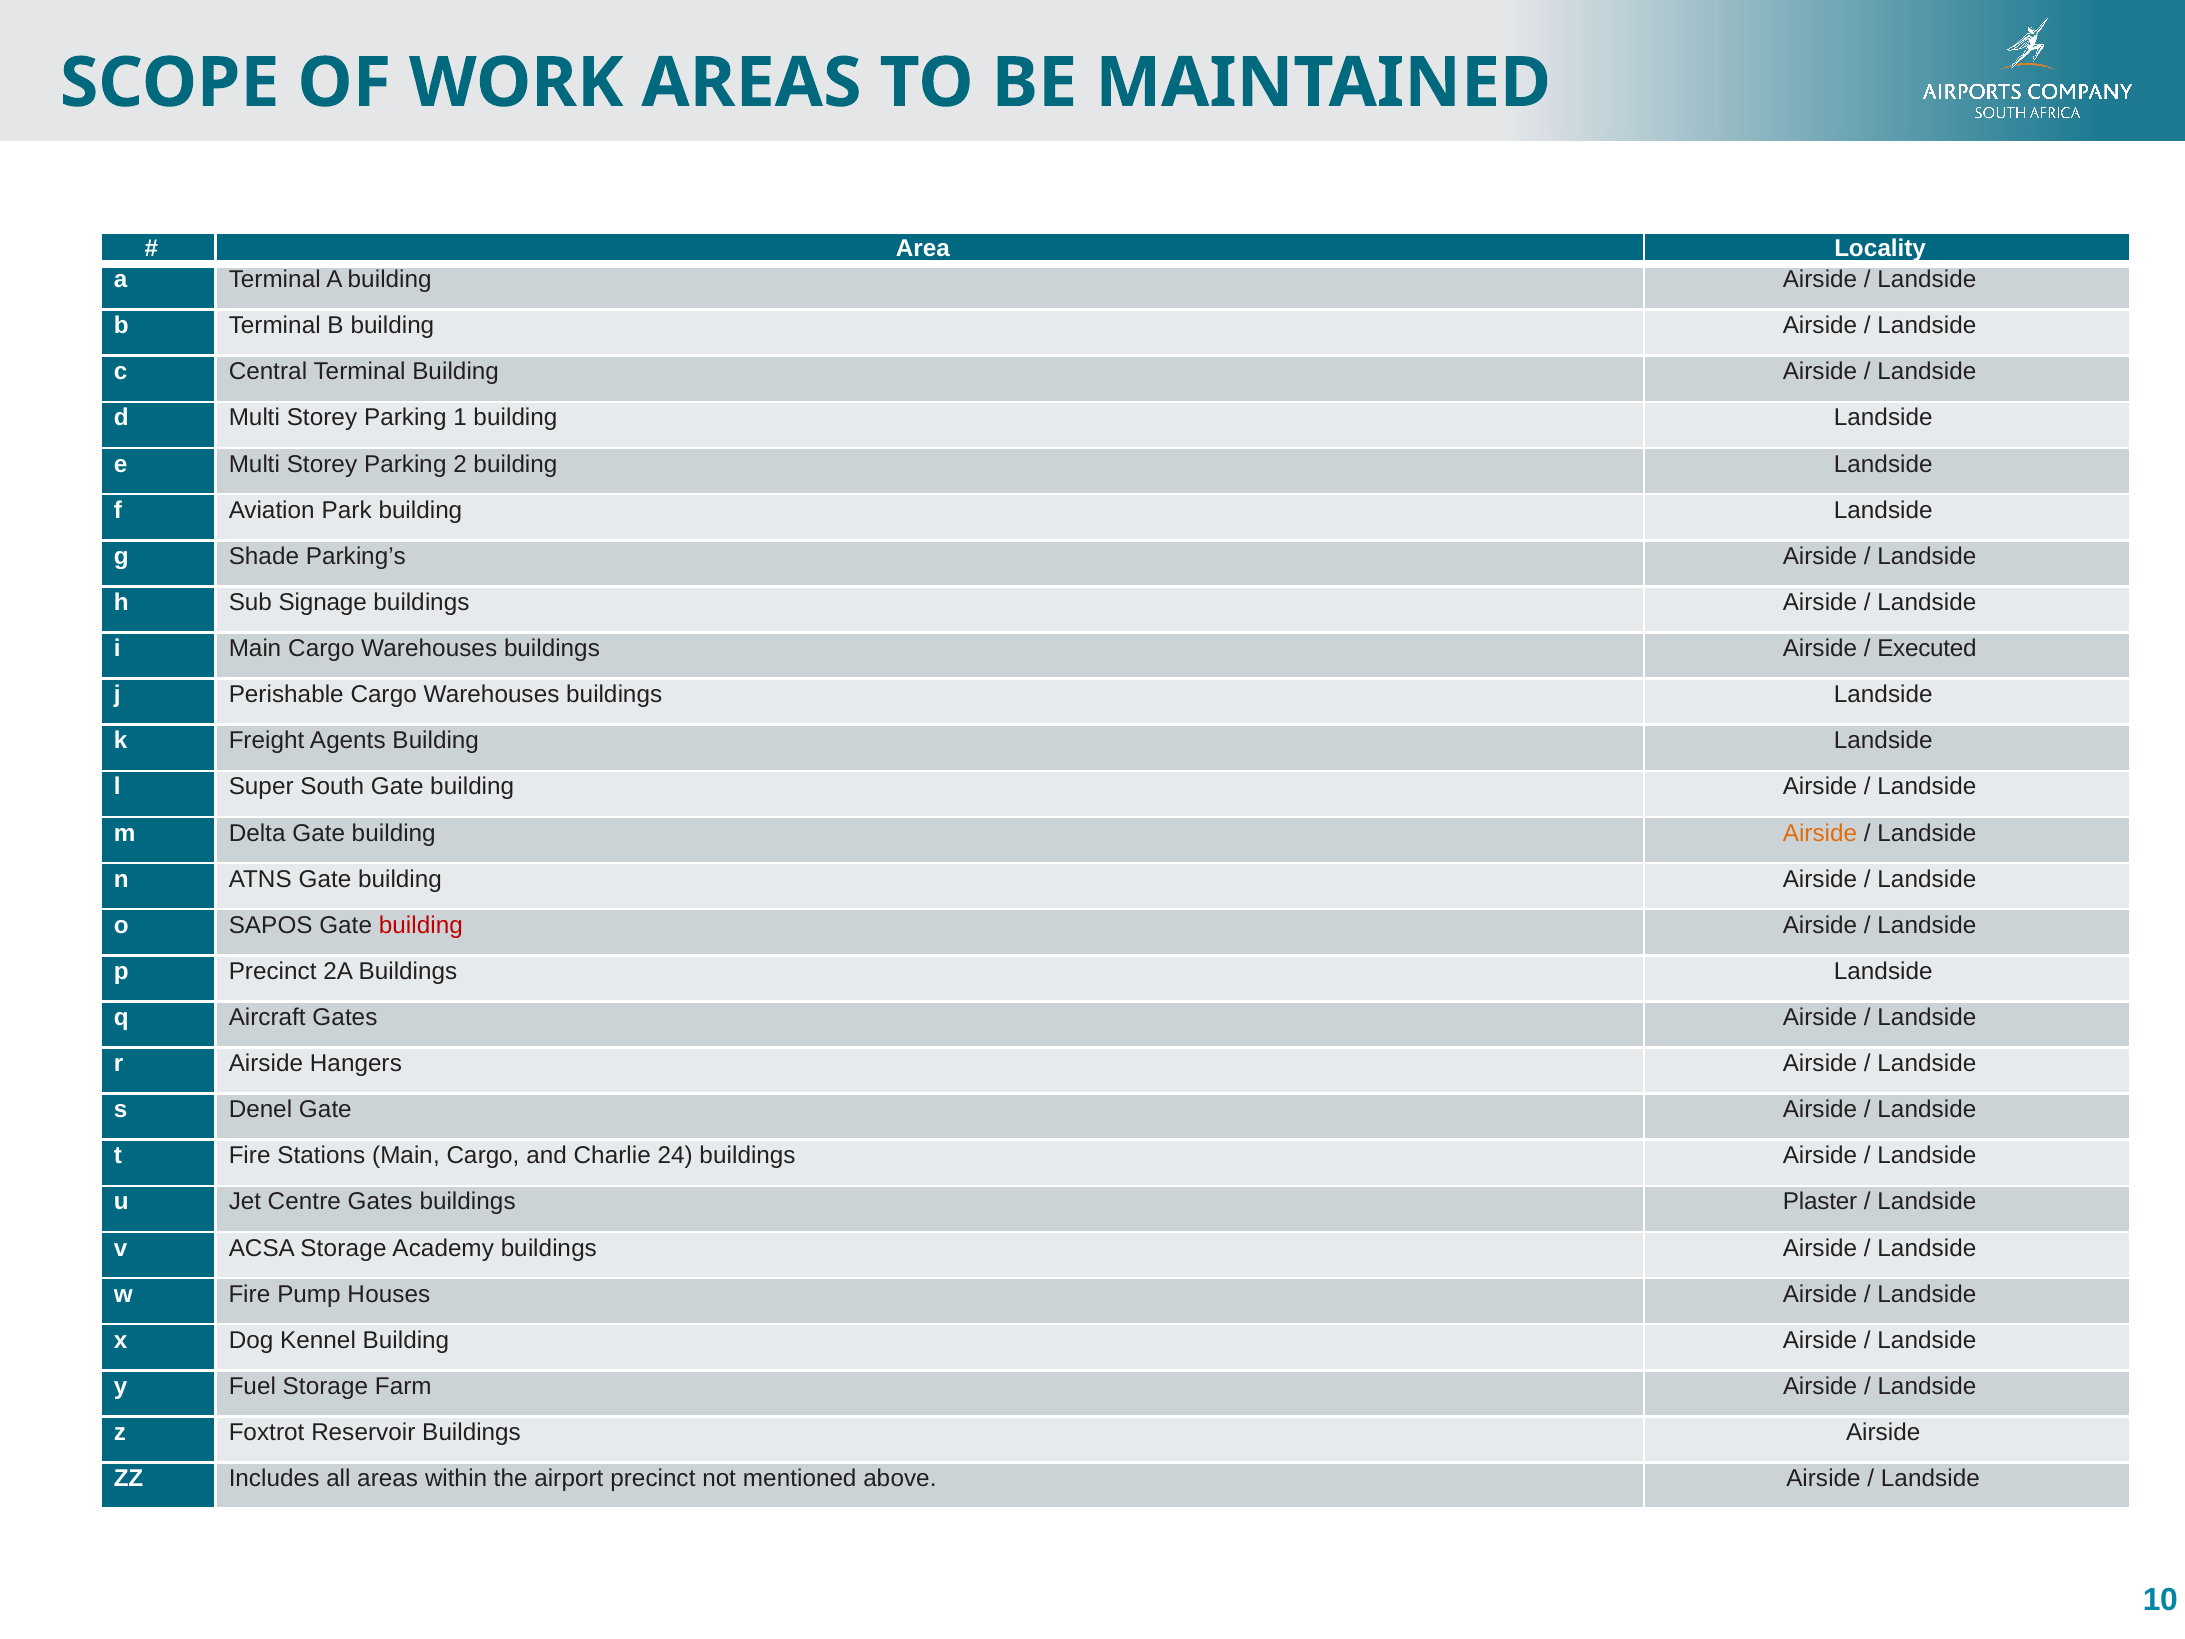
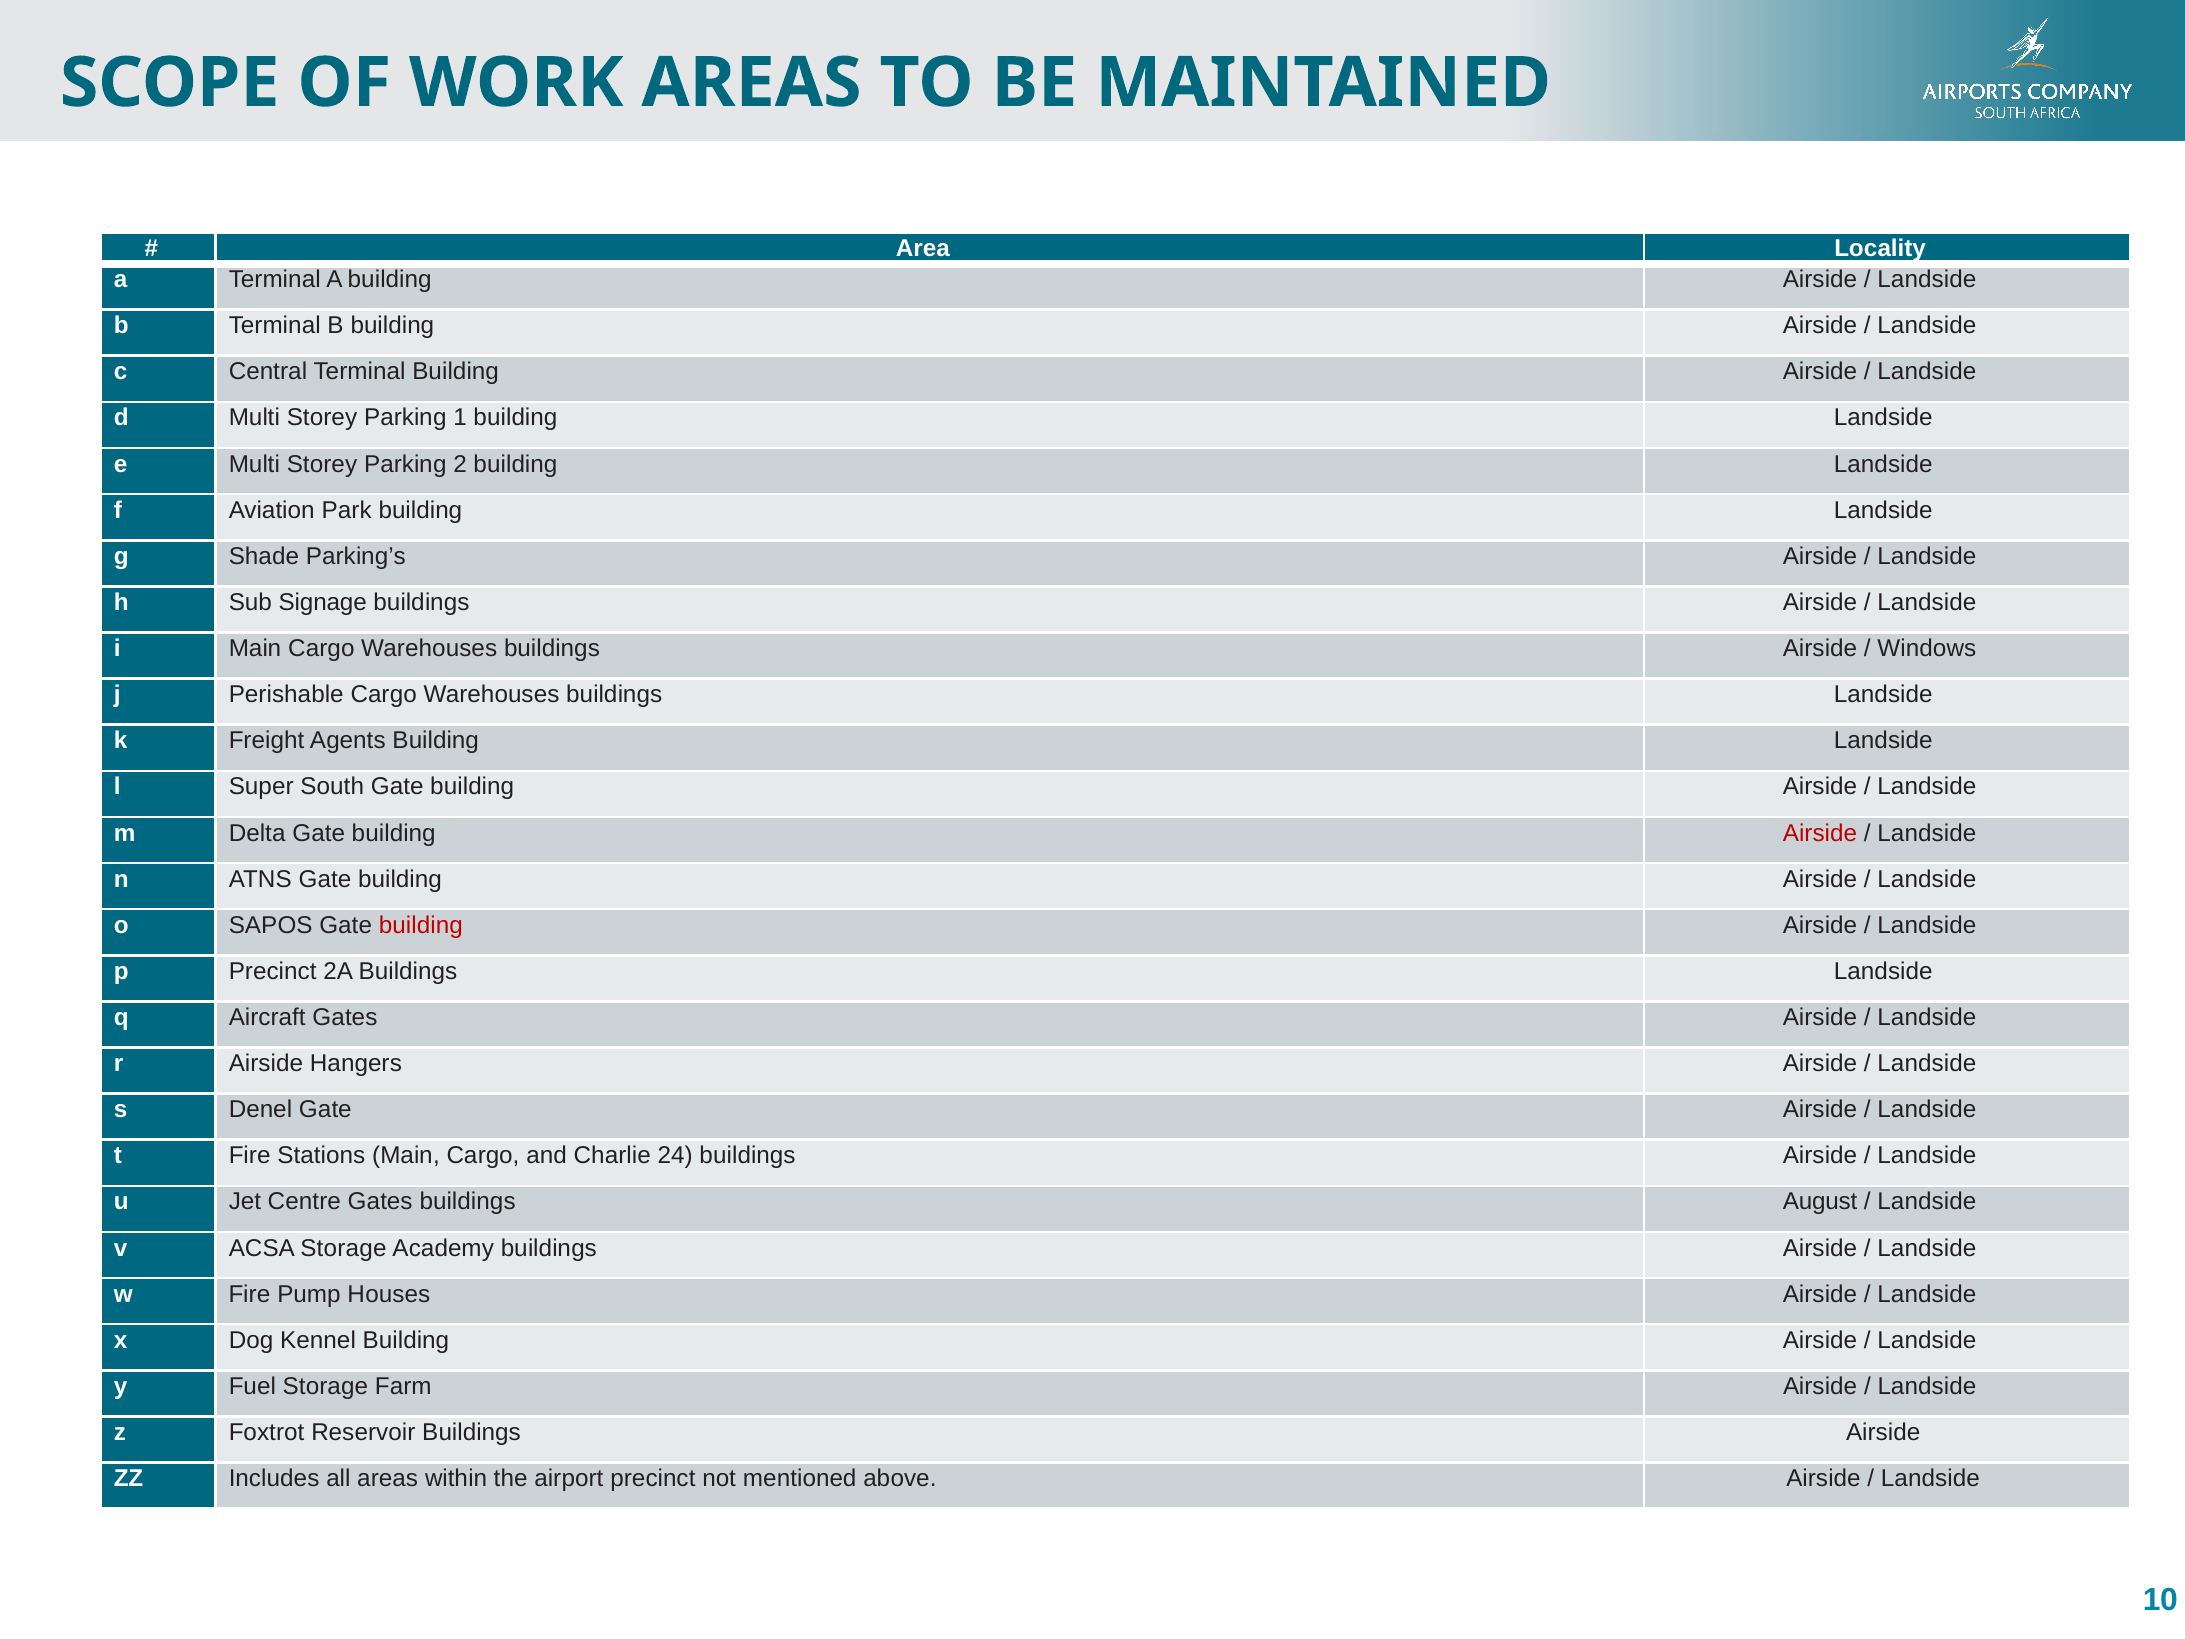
Executed: Executed -> Windows (1927, 648)
Airside colour: orange -> red (1820, 833)
Plaster: Plaster -> August (1820, 1202)
